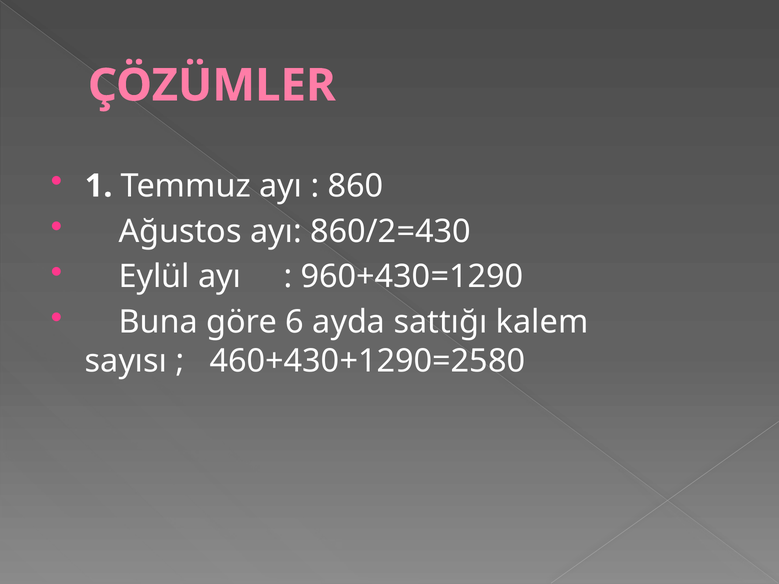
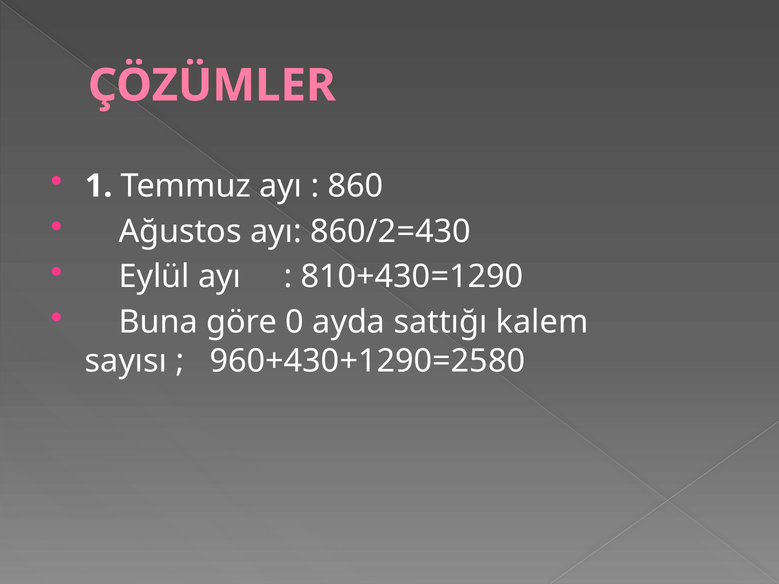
960+430=1290: 960+430=1290 -> 810+430=1290 (412, 277)
6: 6 -> 0 (295, 322)
460+430+1290=2580: 460+430+1290=2580 -> 960+430+1290=2580 (367, 361)
